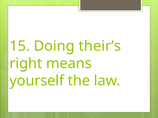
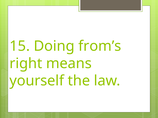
their’s: their’s -> from’s (100, 46)
